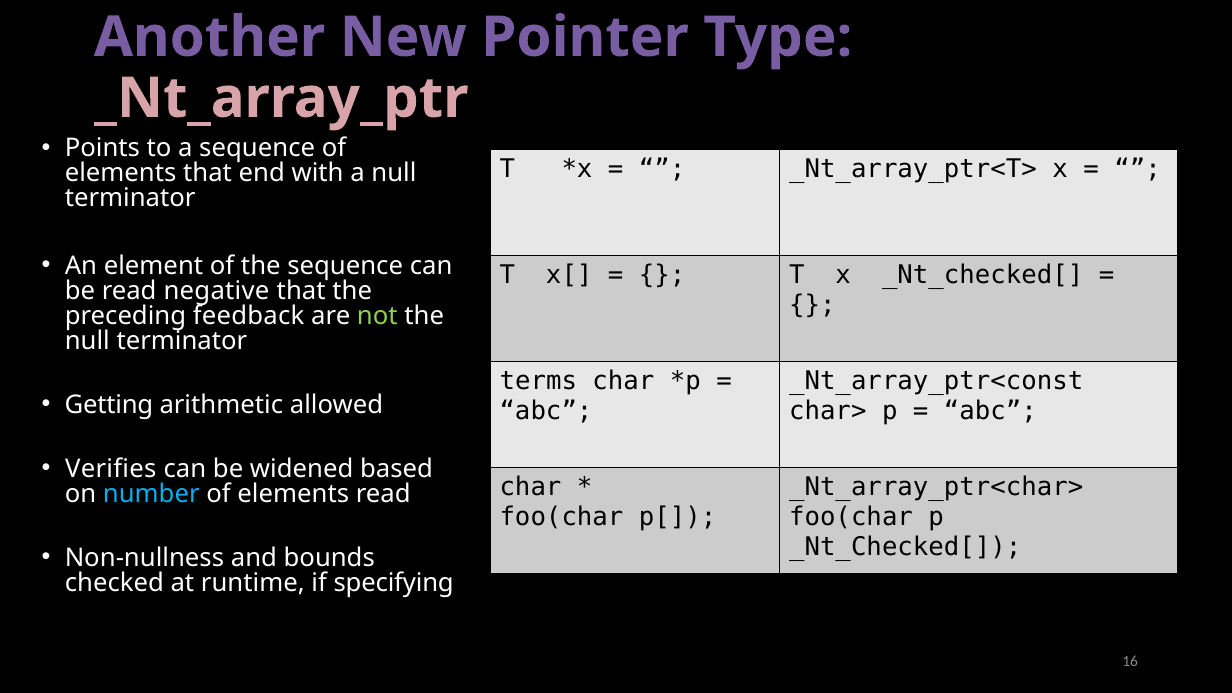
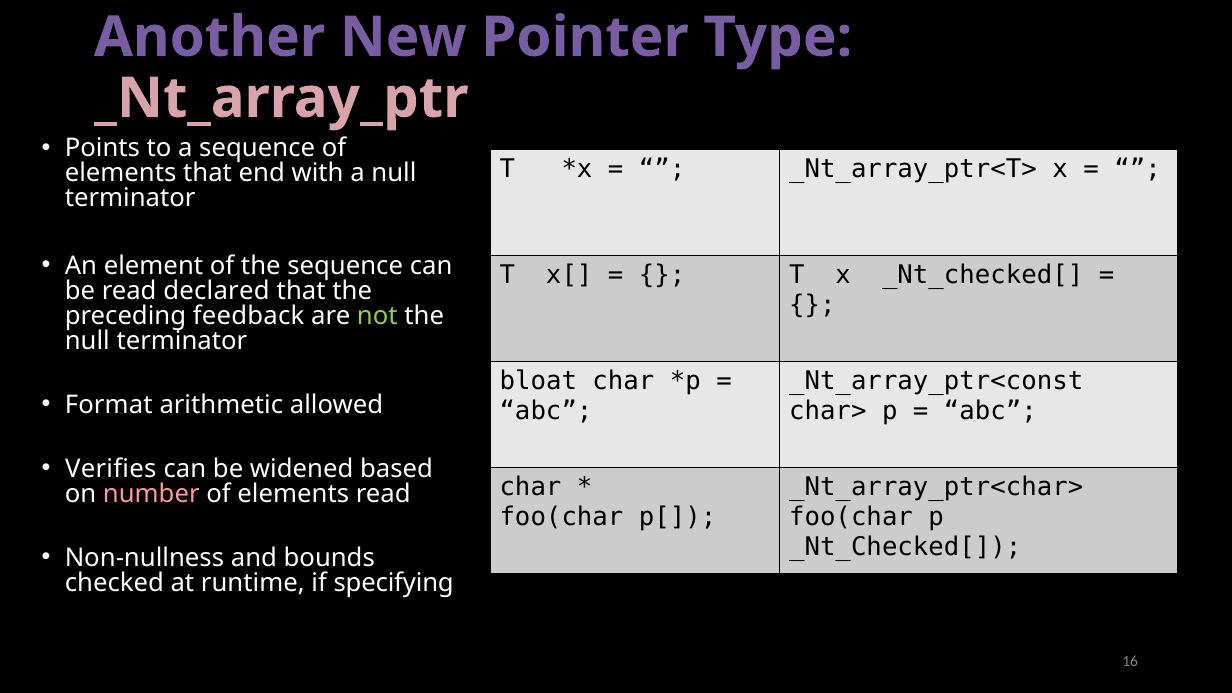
negative: negative -> declared (216, 291)
terms: terms -> bloat (538, 381)
Getting: Getting -> Format (109, 405)
number colour: light blue -> pink (151, 494)
